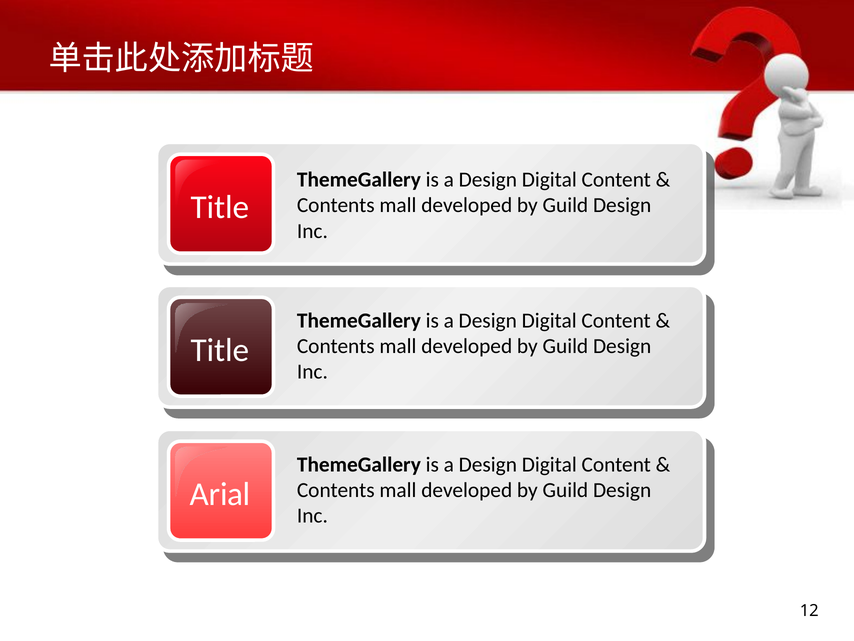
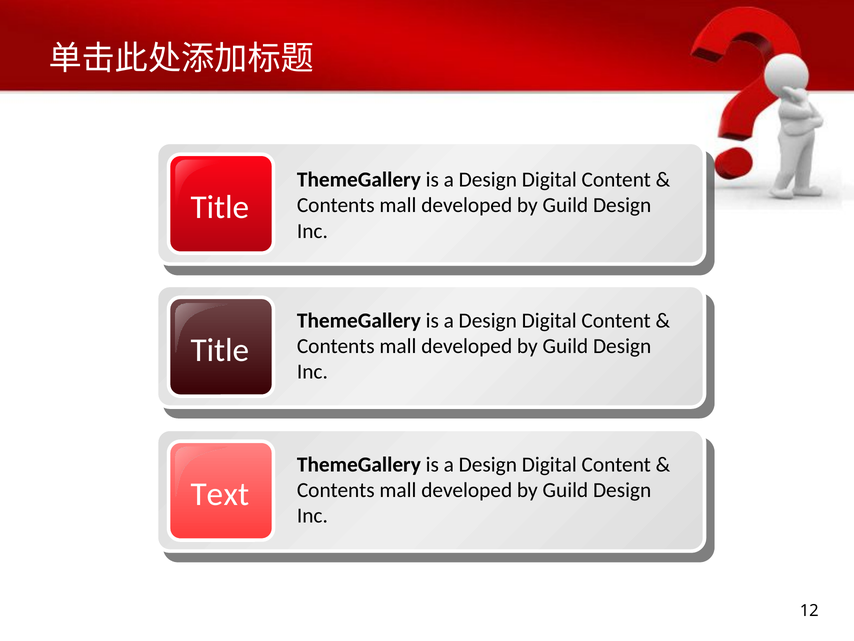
Arial: Arial -> Text (220, 494)
